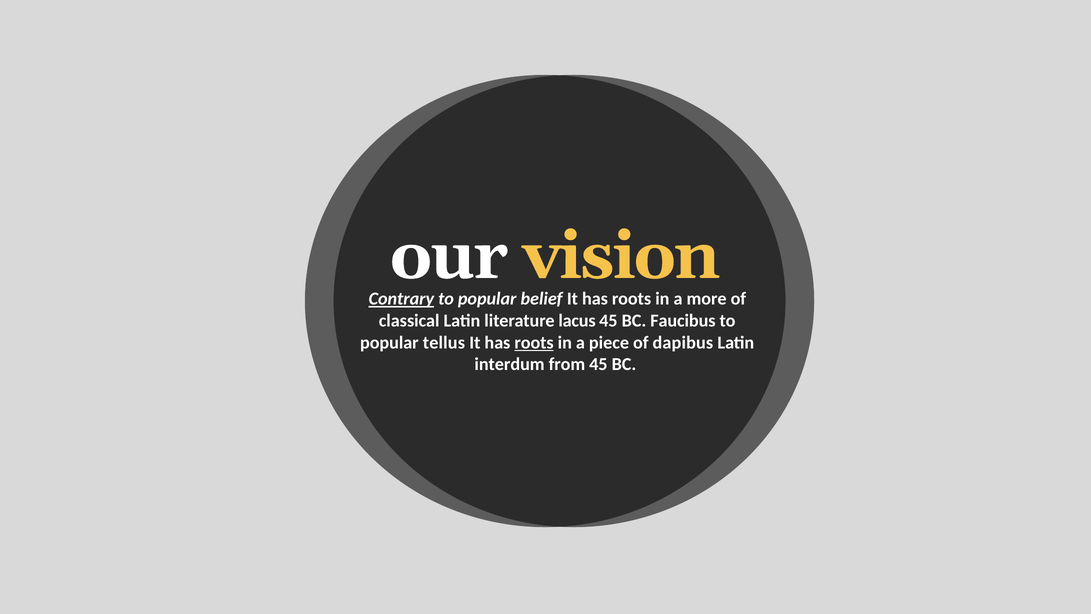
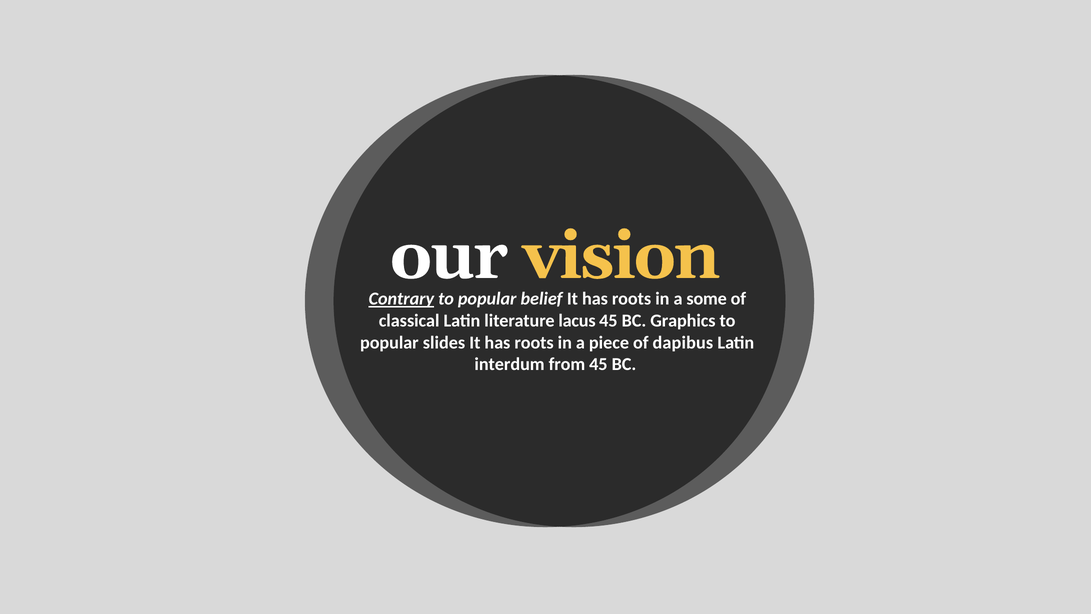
more: more -> some (707, 299)
Faucibus: Faucibus -> Graphics (683, 321)
tellus: tellus -> slides (444, 342)
roots underline: present -> none (534, 342)
